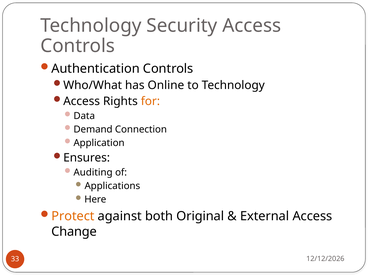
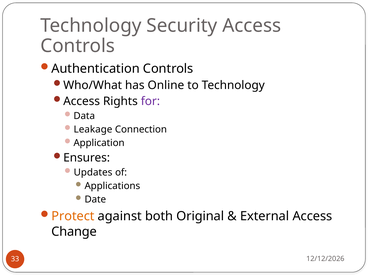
for colour: orange -> purple (150, 101)
Demand: Demand -> Leakage (93, 129)
Auditing: Auditing -> Updates (93, 172)
Here: Here -> Date (95, 200)
